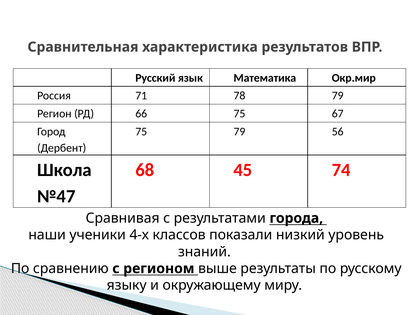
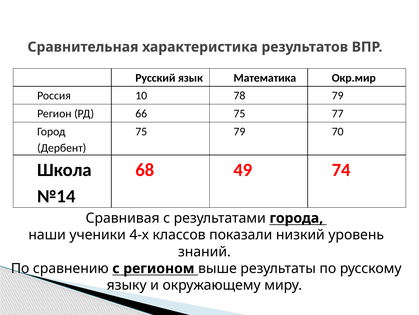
71: 71 -> 10 (141, 96)
67: 67 -> 77 (338, 113)
56: 56 -> 70 (338, 131)
45: 45 -> 49 (243, 170)
№47: №47 -> №14 (56, 196)
